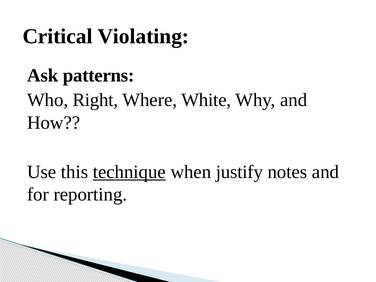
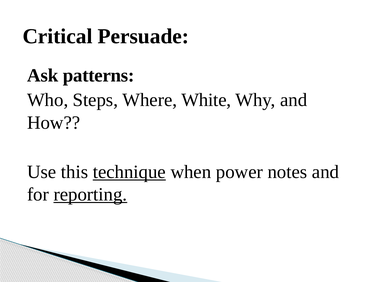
Violating: Violating -> Persuade (143, 36)
Right: Right -> Steps (95, 100)
justify: justify -> power (239, 172)
reporting underline: none -> present (90, 194)
